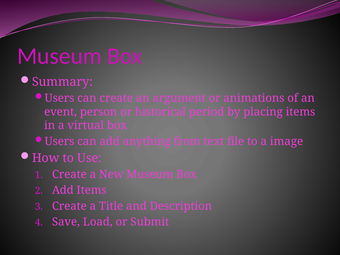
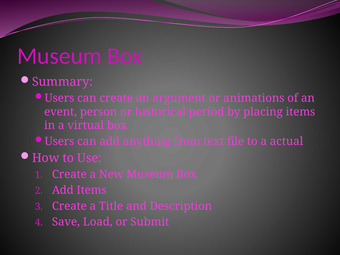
image: image -> actual (287, 141)
